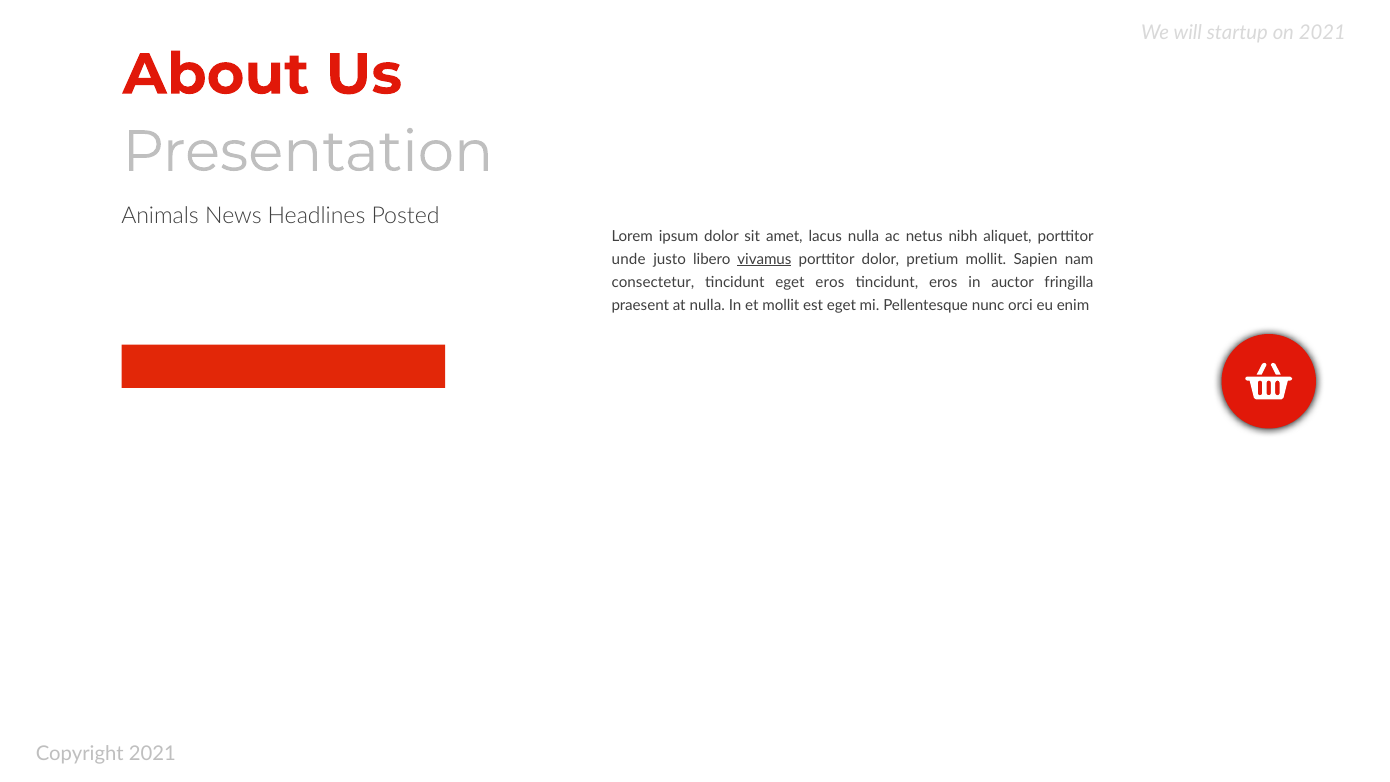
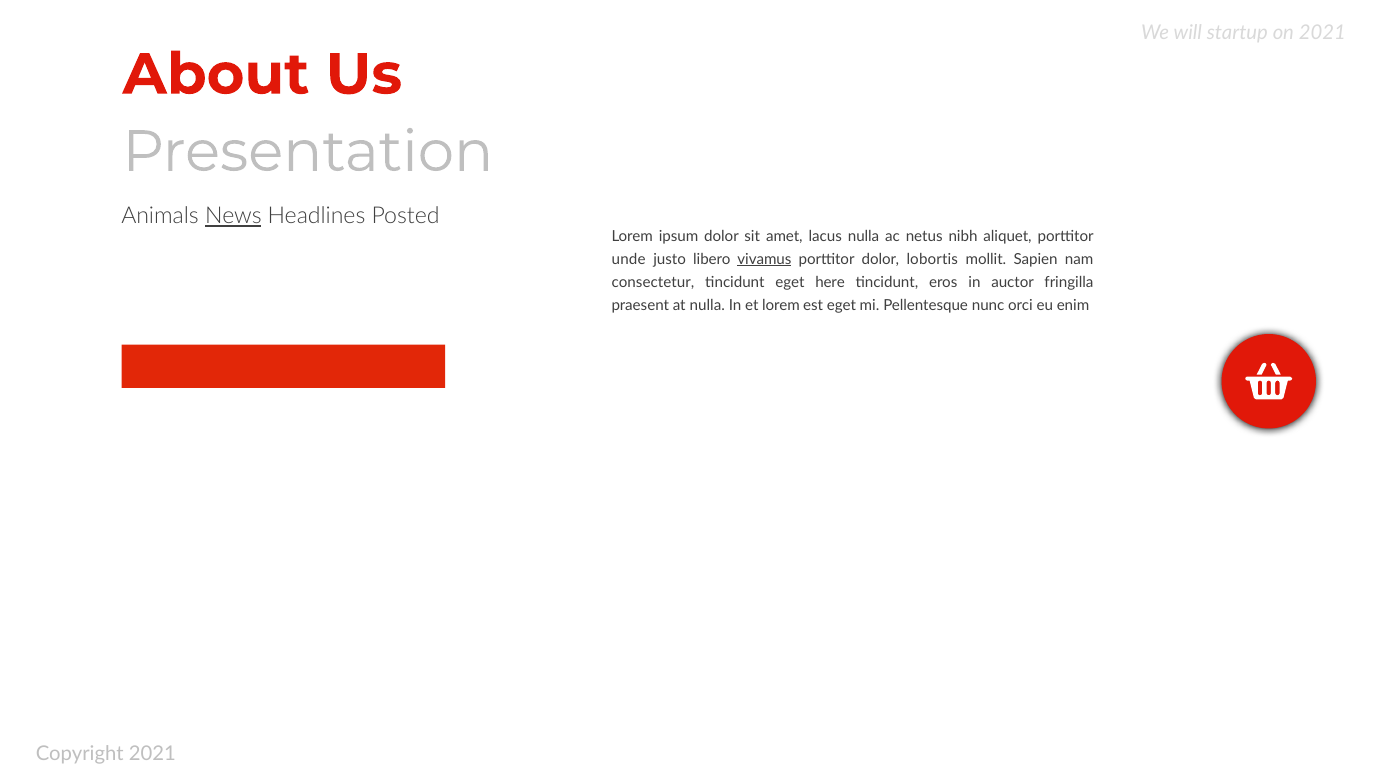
News underline: none -> present (233, 216)
pretium: pretium -> lobortis (932, 259)
eget eros: eros -> here (830, 282)
et mollit: mollit -> lorem (781, 306)
